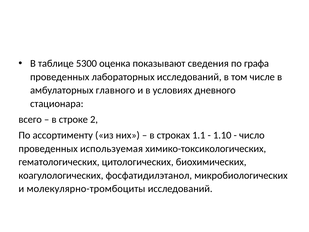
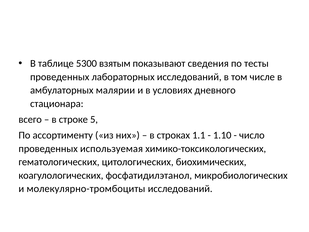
оценка: оценка -> взятым (115, 64)
графа: графа -> тесты (256, 64)
главного: главного -> малярии (115, 90)
2: 2 -> 5 (94, 119)
